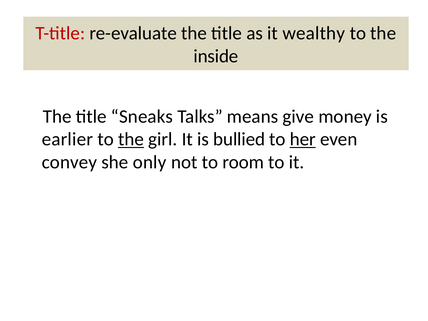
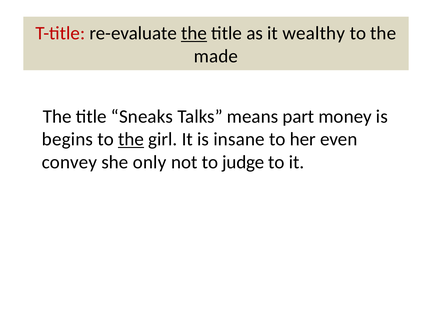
the underline: none -> present (194, 33)
inside: inside -> made (216, 56)
give: give -> part (298, 116)
earlier: earlier -> begins (67, 139)
bullied: bullied -> insane (239, 139)
her underline: present -> none (303, 139)
room: room -> judge (243, 162)
